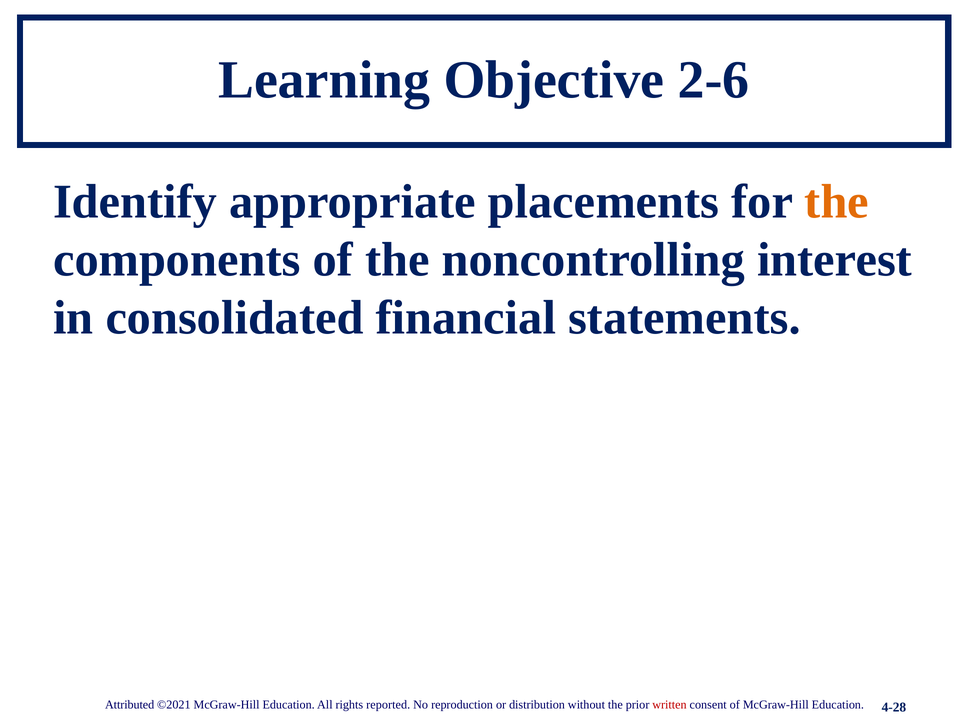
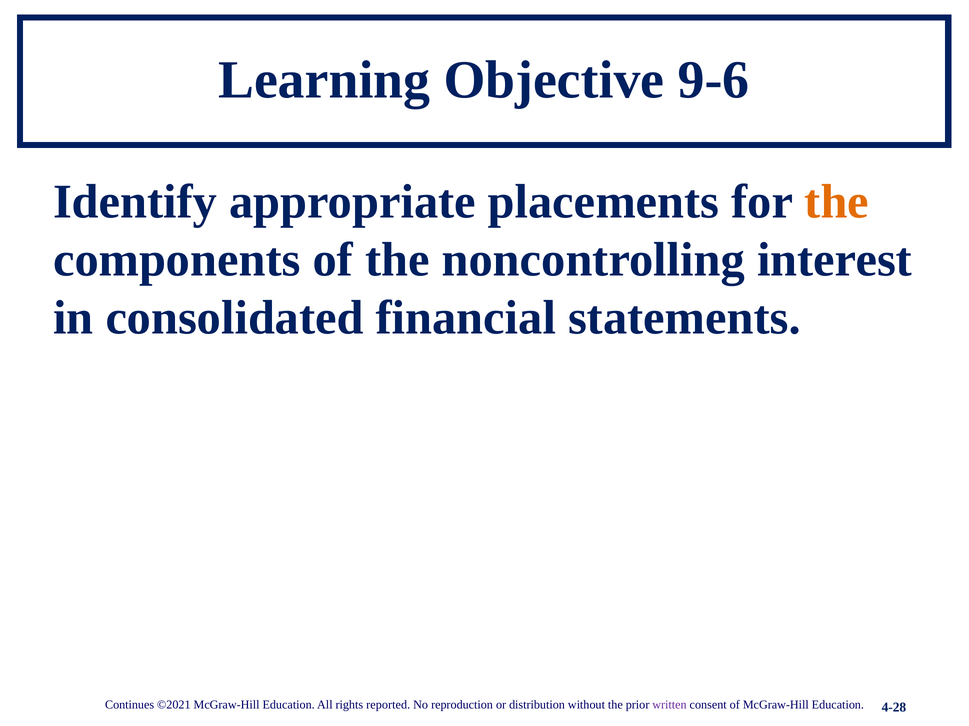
2-6: 2-6 -> 9-6 (714, 80)
Attributed: Attributed -> Continues (130, 705)
written colour: red -> purple (669, 705)
